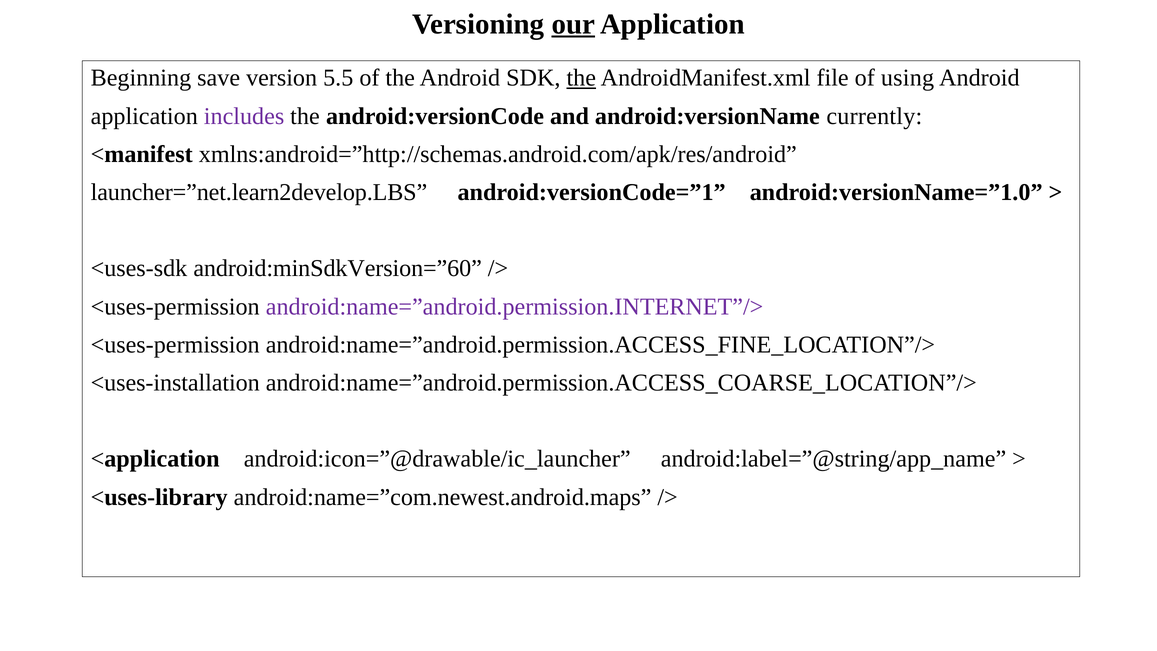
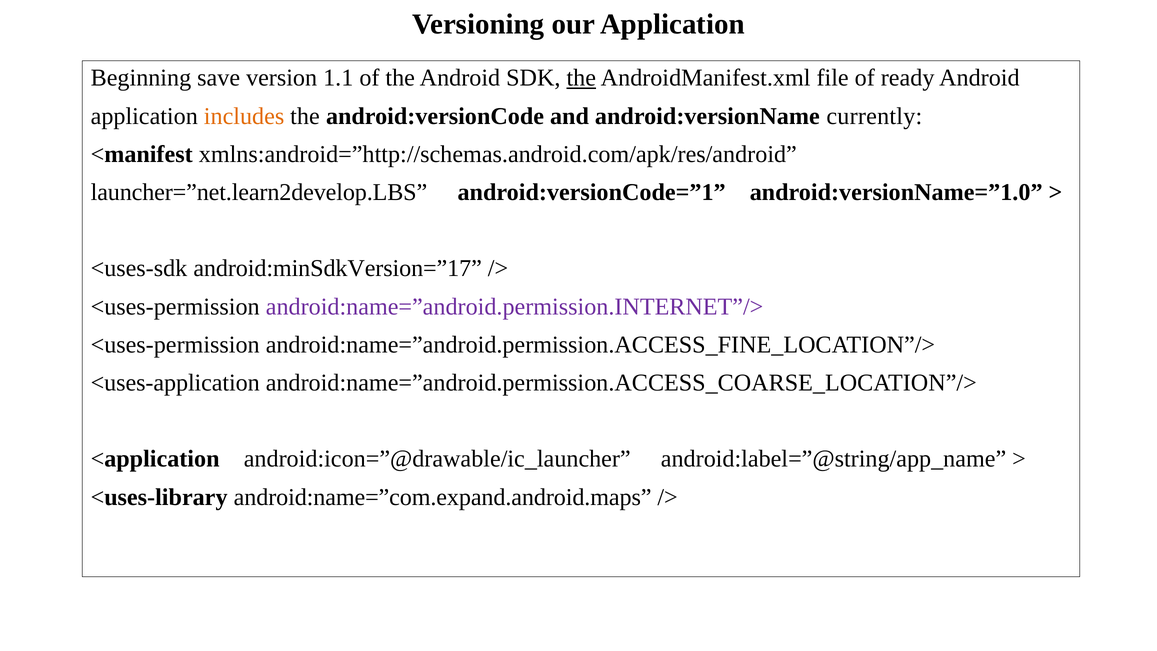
our underline: present -> none (573, 24)
5.5: 5.5 -> 1.1 (338, 78)
using: using -> ready (908, 78)
includes colour: purple -> orange (244, 116)
android:minSdkVersion=”60: android:minSdkVersion=”60 -> android:minSdkVersion=”17 (338, 268)
<uses-installation: <uses-installation -> <uses-application (175, 383)
android:name=”com.newest.android.maps: android:name=”com.newest.android.maps -> android:name=”com.expand.android.maps (443, 497)
